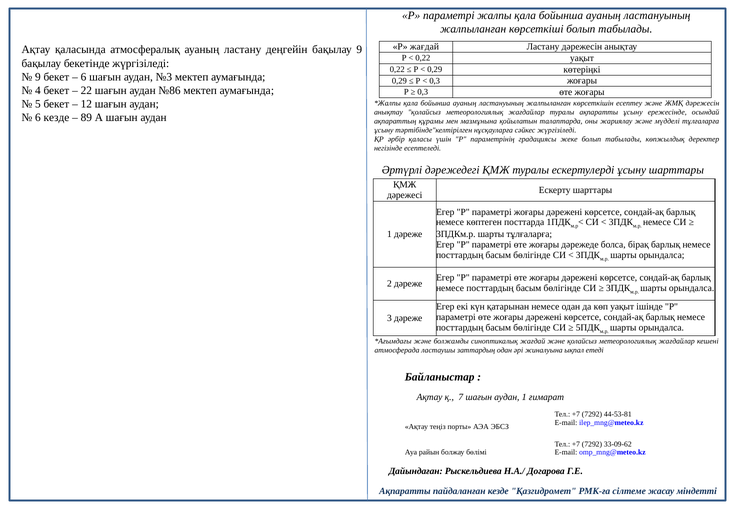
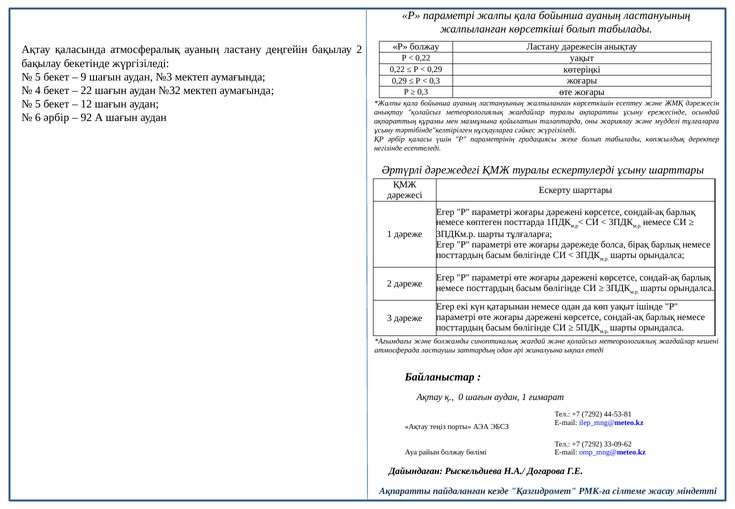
Р жағдай: жағдай -> болжау (425, 47)
бақылау 9: 9 -> 2 (359, 50)
9: 9 -> 5 (38, 77)
6: 6 -> 9 (83, 77)
№86: №86 -> №32 (170, 90)
6 кезде: кезде -> әрбір (56, 118)
89: 89 -> 92 (86, 118)
7: 7 -> 0 (461, 397)
